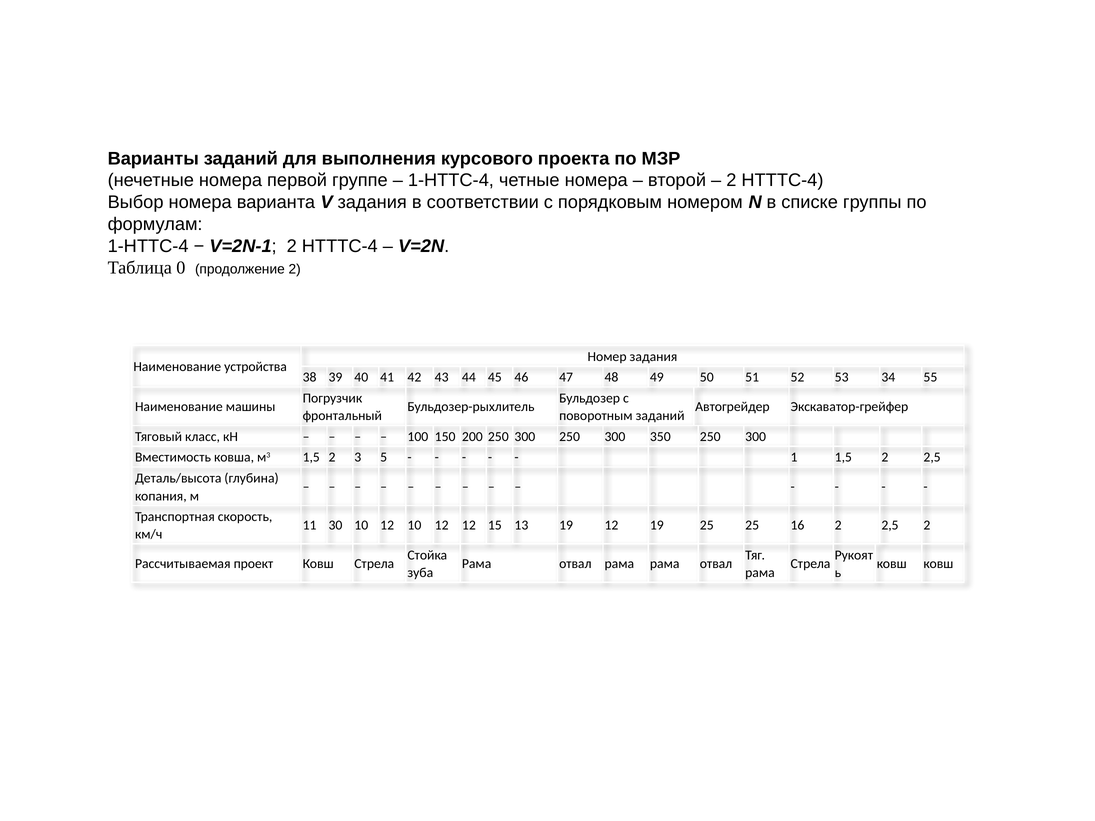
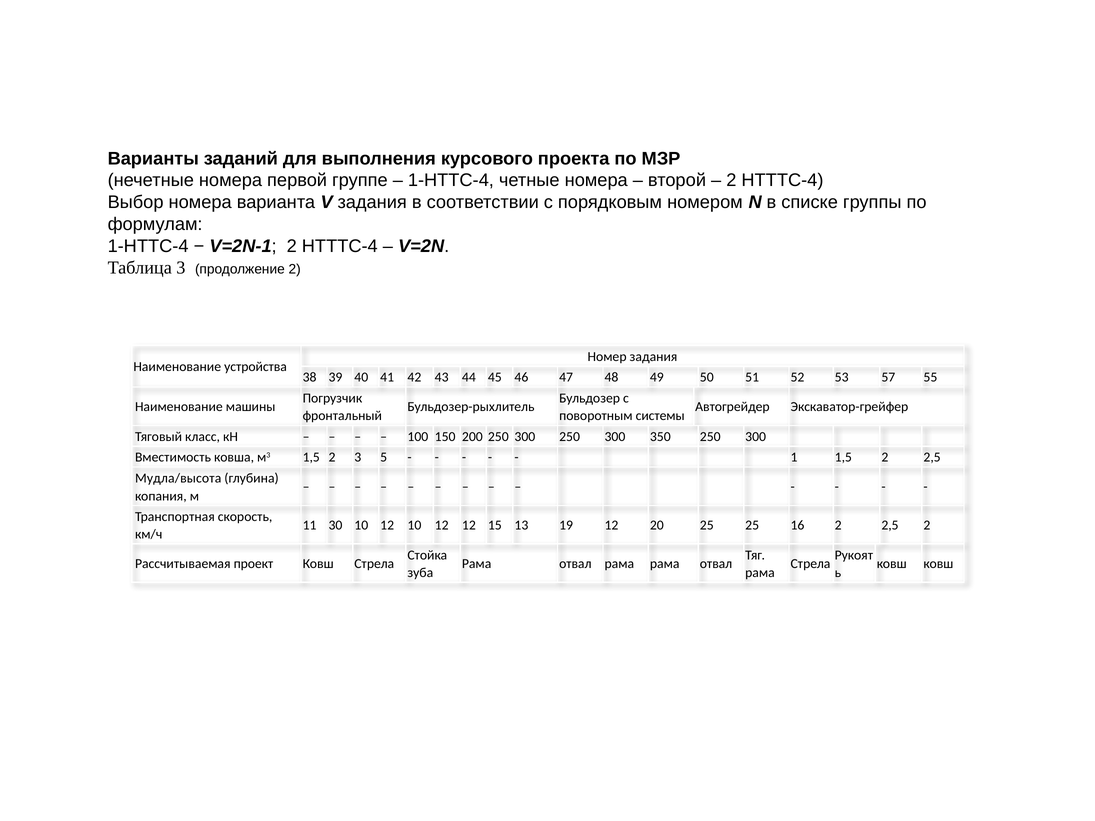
Таблица 0: 0 -> 3 (181, 268)
34: 34 -> 57 (888, 377)
поворотным заданий: заданий -> системы (660, 416)
Деталь/высота: Деталь/высота -> Мудла/высота (178, 478)
12 19: 19 -> 20 (657, 526)
